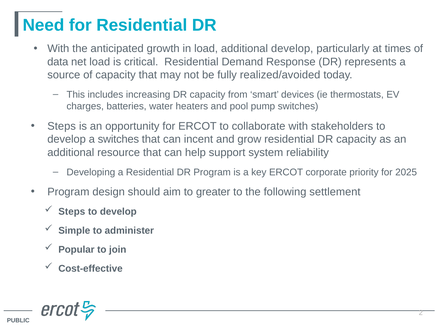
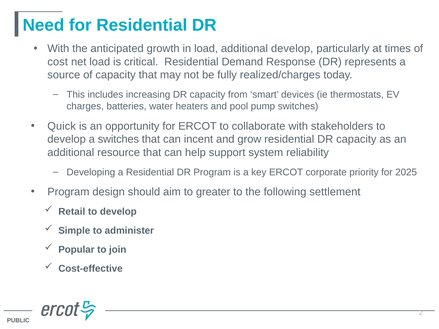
data: data -> cost (58, 62)
realized/avoided: realized/avoided -> realized/charges (280, 75)
Steps: Steps -> Quick (62, 126)
Steps: Steps -> Retail (72, 212)
